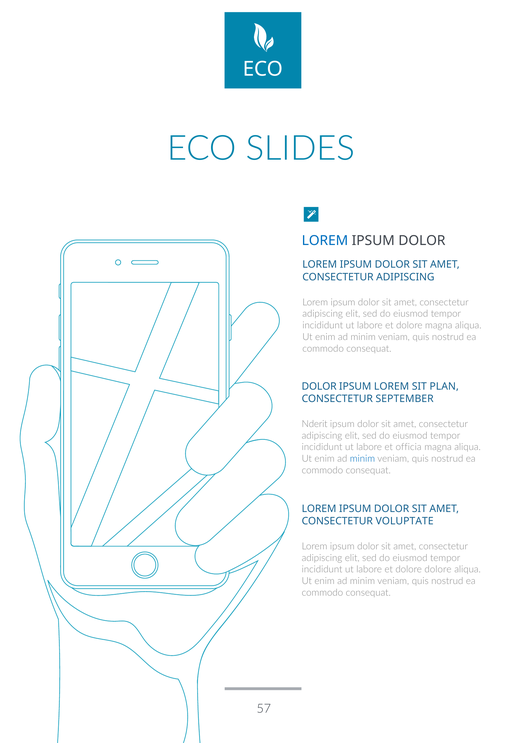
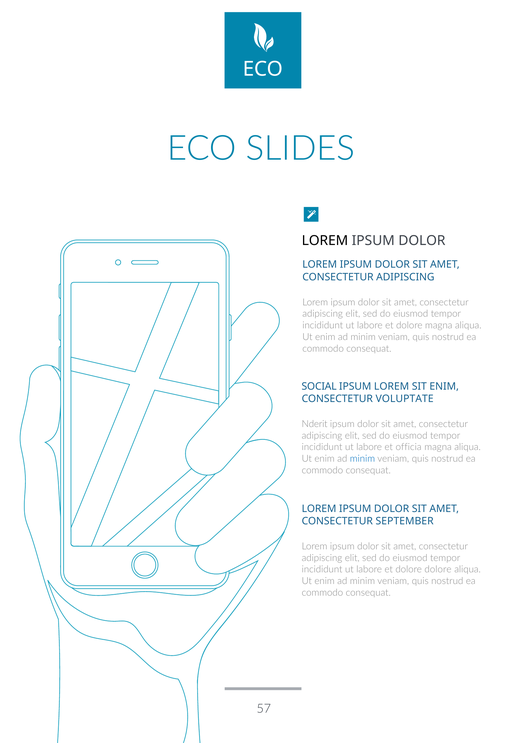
LOREM colour: blue -> black (325, 240)
DOLOR: DOLOR -> SOCIAL (319, 386)
SIT PLAN: PLAN -> ENIM (444, 386)
SEPTEMBER: SEPTEMBER -> VOLUPTATE (405, 398)
VOLUPTATE: VOLUPTATE -> SEPTEMBER (405, 520)
